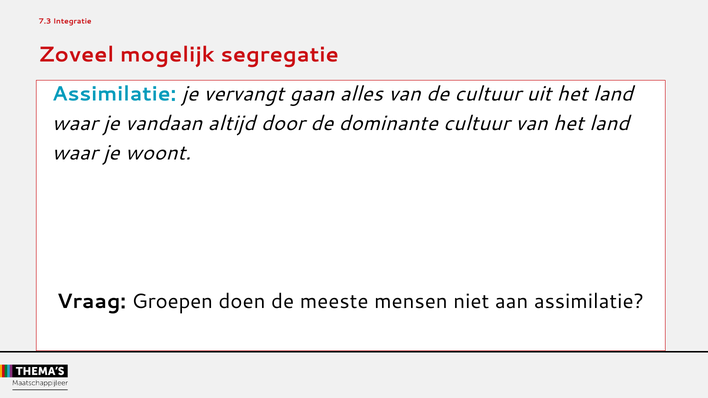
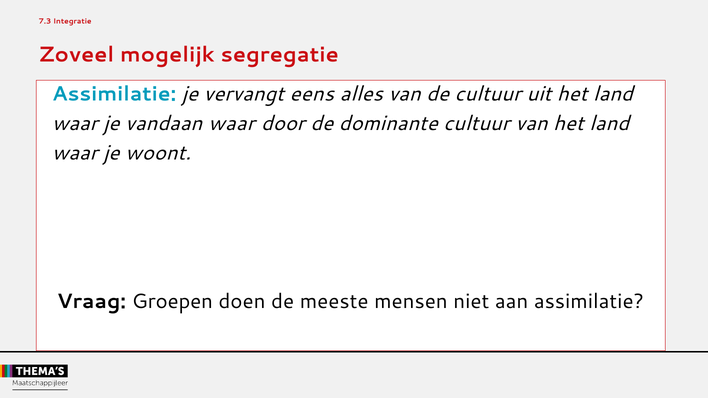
gaan: gaan -> eens (312, 94)
vandaan altijd: altijd -> waar (232, 124)
